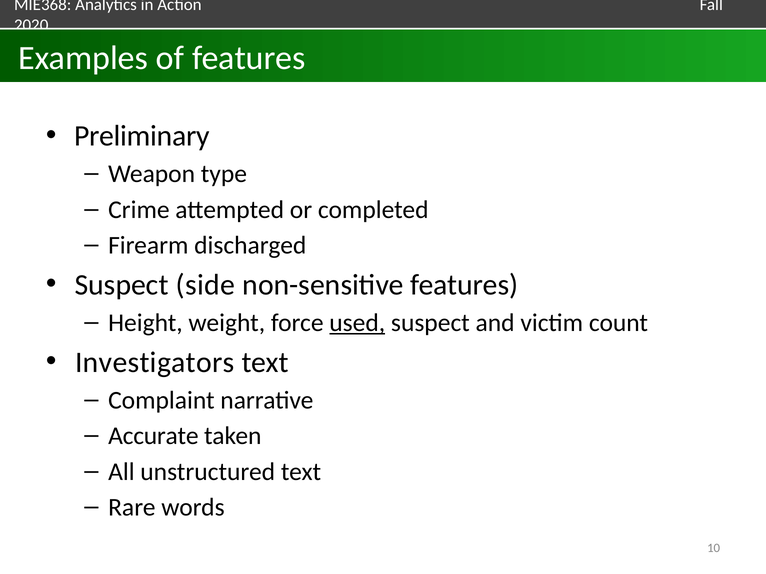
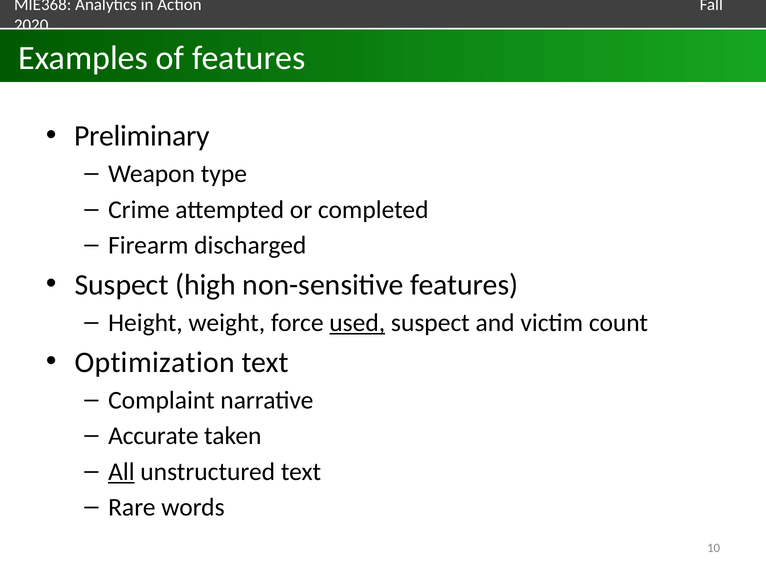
side: side -> high (206, 285)
Investigators: Investigators -> Optimization (155, 363)
All underline: none -> present (121, 472)
